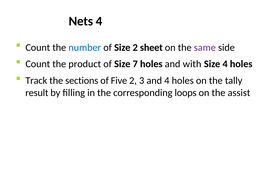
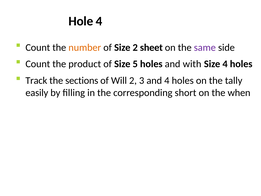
Nets: Nets -> Hole (81, 21)
number colour: blue -> orange (85, 47)
7: 7 -> 5 (135, 64)
Five: Five -> Will (119, 80)
result: result -> easily (37, 93)
loops: loops -> short (186, 93)
assist: assist -> when (239, 93)
